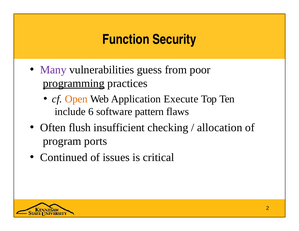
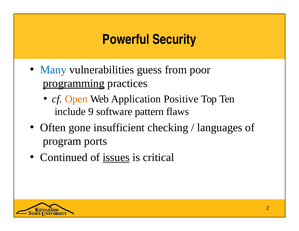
Function: Function -> Powerful (126, 39)
Many colour: purple -> blue (53, 70)
Execute: Execute -> Positive (181, 99)
6: 6 -> 9 (91, 112)
flush: flush -> gone (80, 128)
allocation: allocation -> languages (220, 128)
issues underline: none -> present (116, 157)
